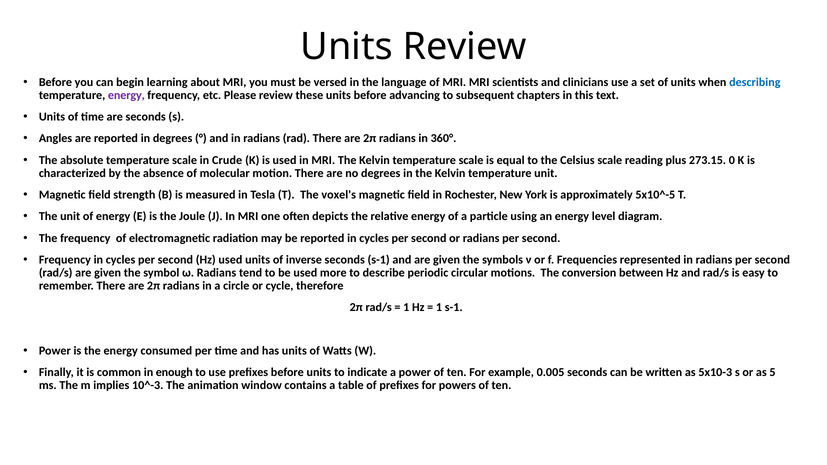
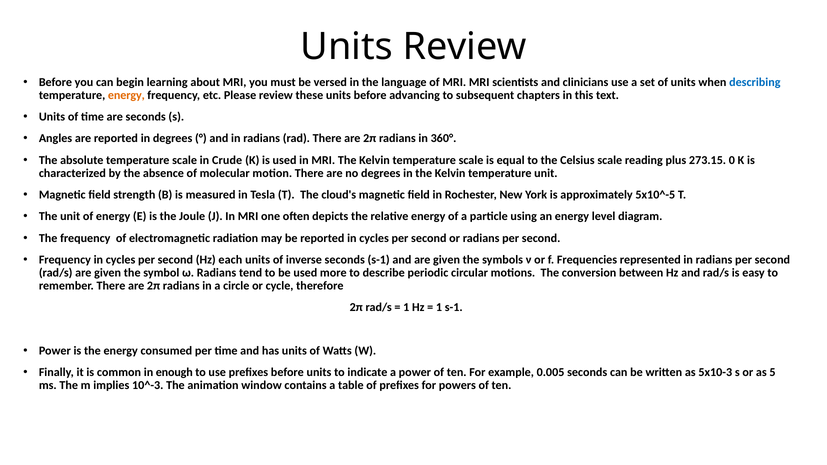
energy colour: purple -> orange (126, 95)
voxel's: voxel's -> cloud's (339, 195)
Hz used: used -> each (230, 260)
